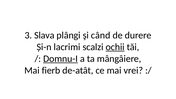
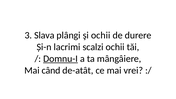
şi când: când -> ochii (101, 35)
ochii underline: present -> none (115, 47)
fierb: fierb -> când (51, 70)
